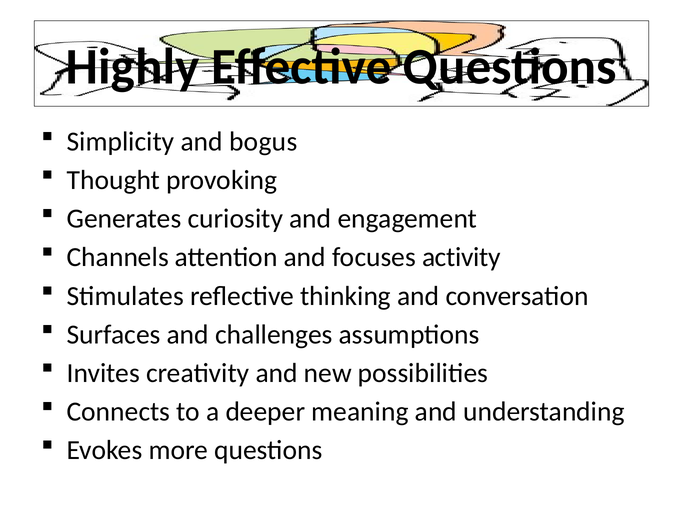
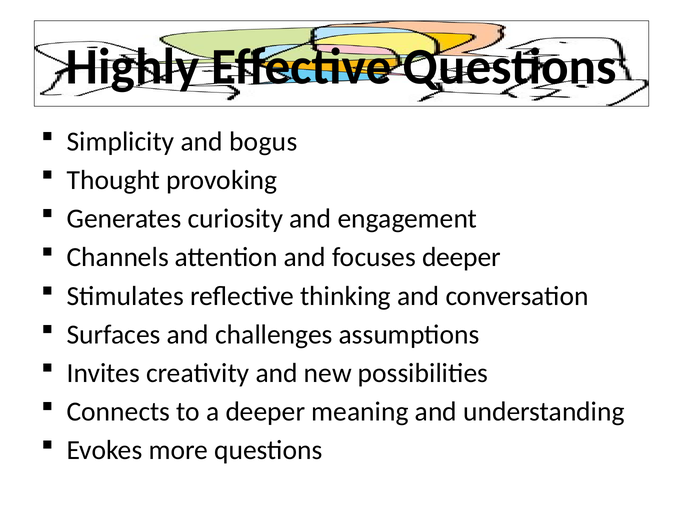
focuses activity: activity -> deeper (461, 257)
